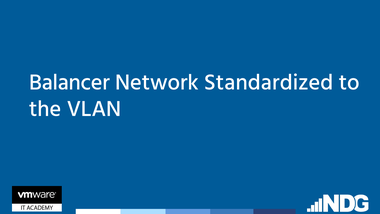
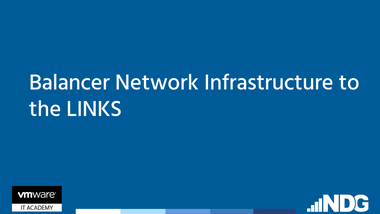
Standardized: Standardized -> Infrastructure (269, 82)
VLAN: VLAN -> LINKS (94, 109)
